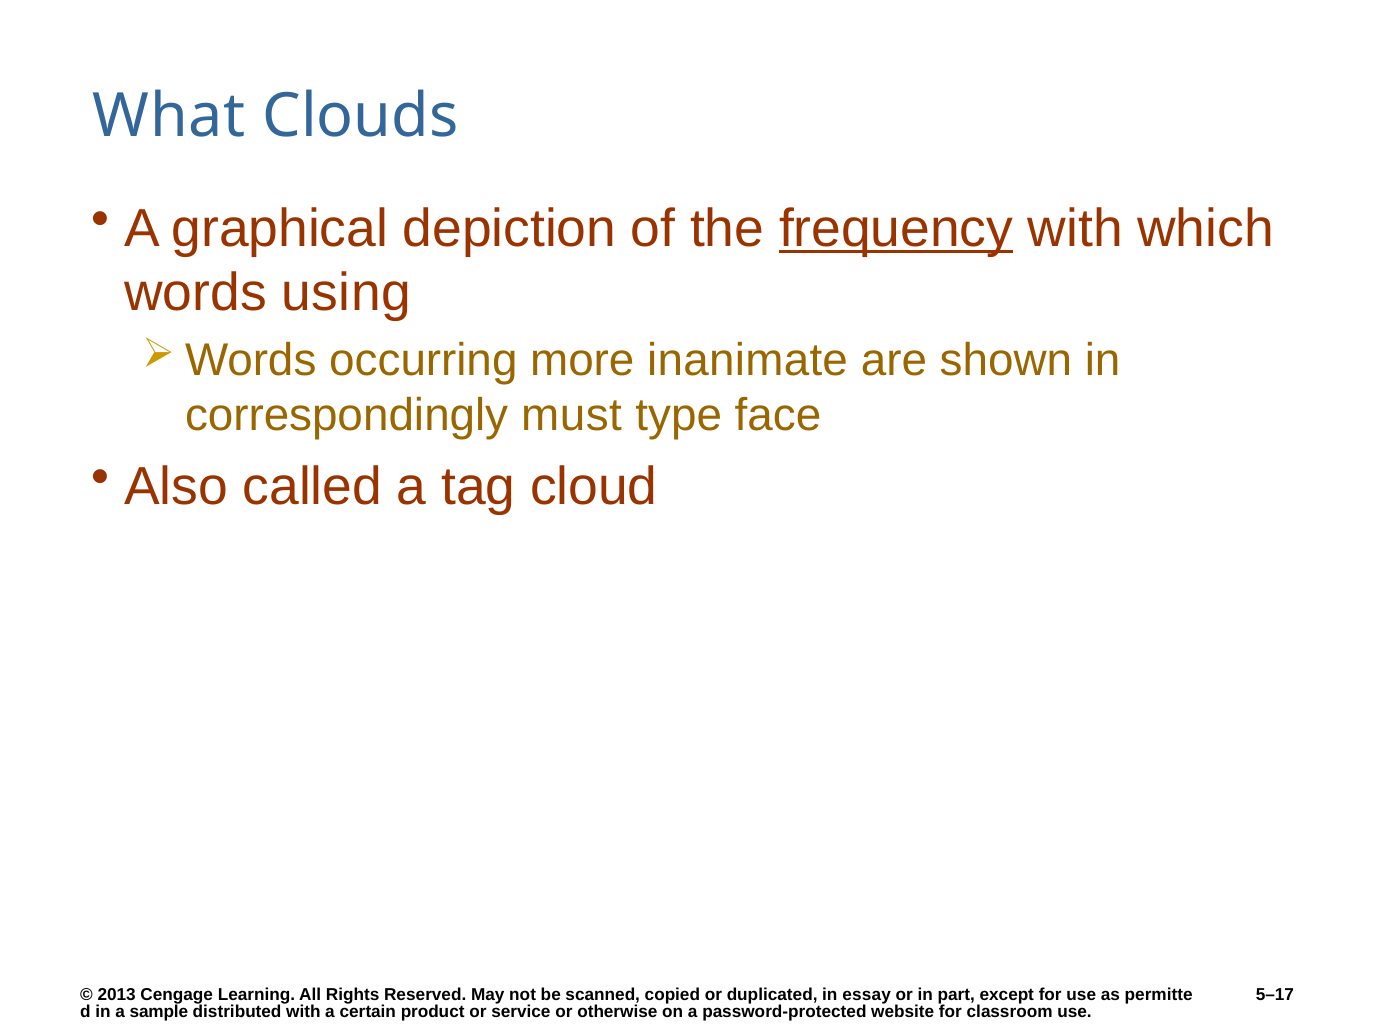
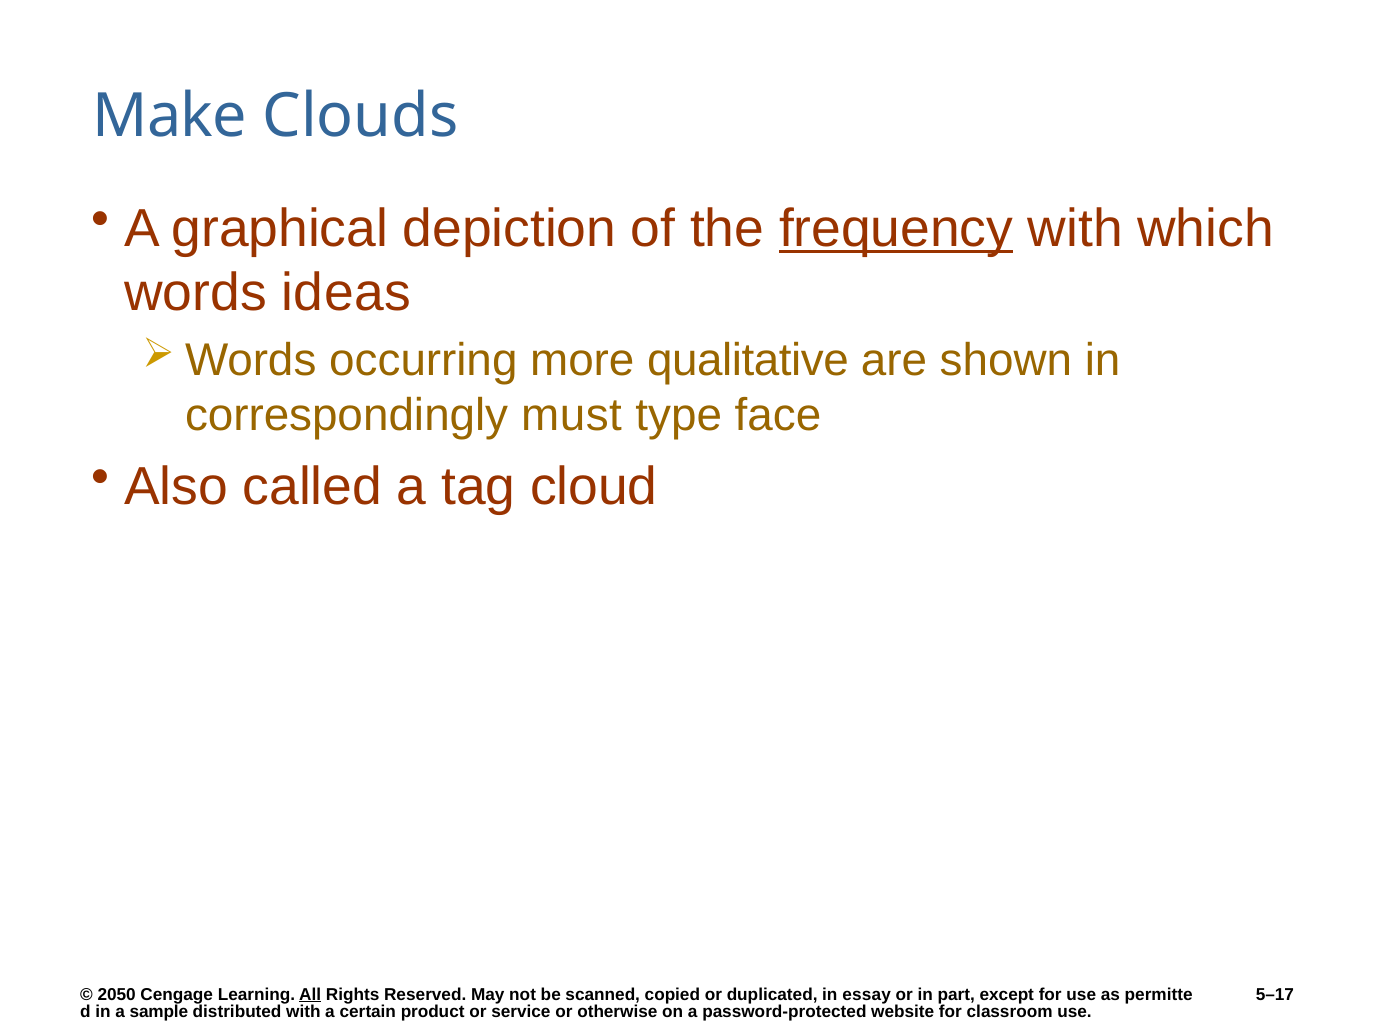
What: What -> Make (170, 116)
using: using -> ideas (346, 292)
inanimate: inanimate -> qualitative (748, 361)
2013: 2013 -> 2050 (117, 994)
All underline: none -> present (310, 994)
